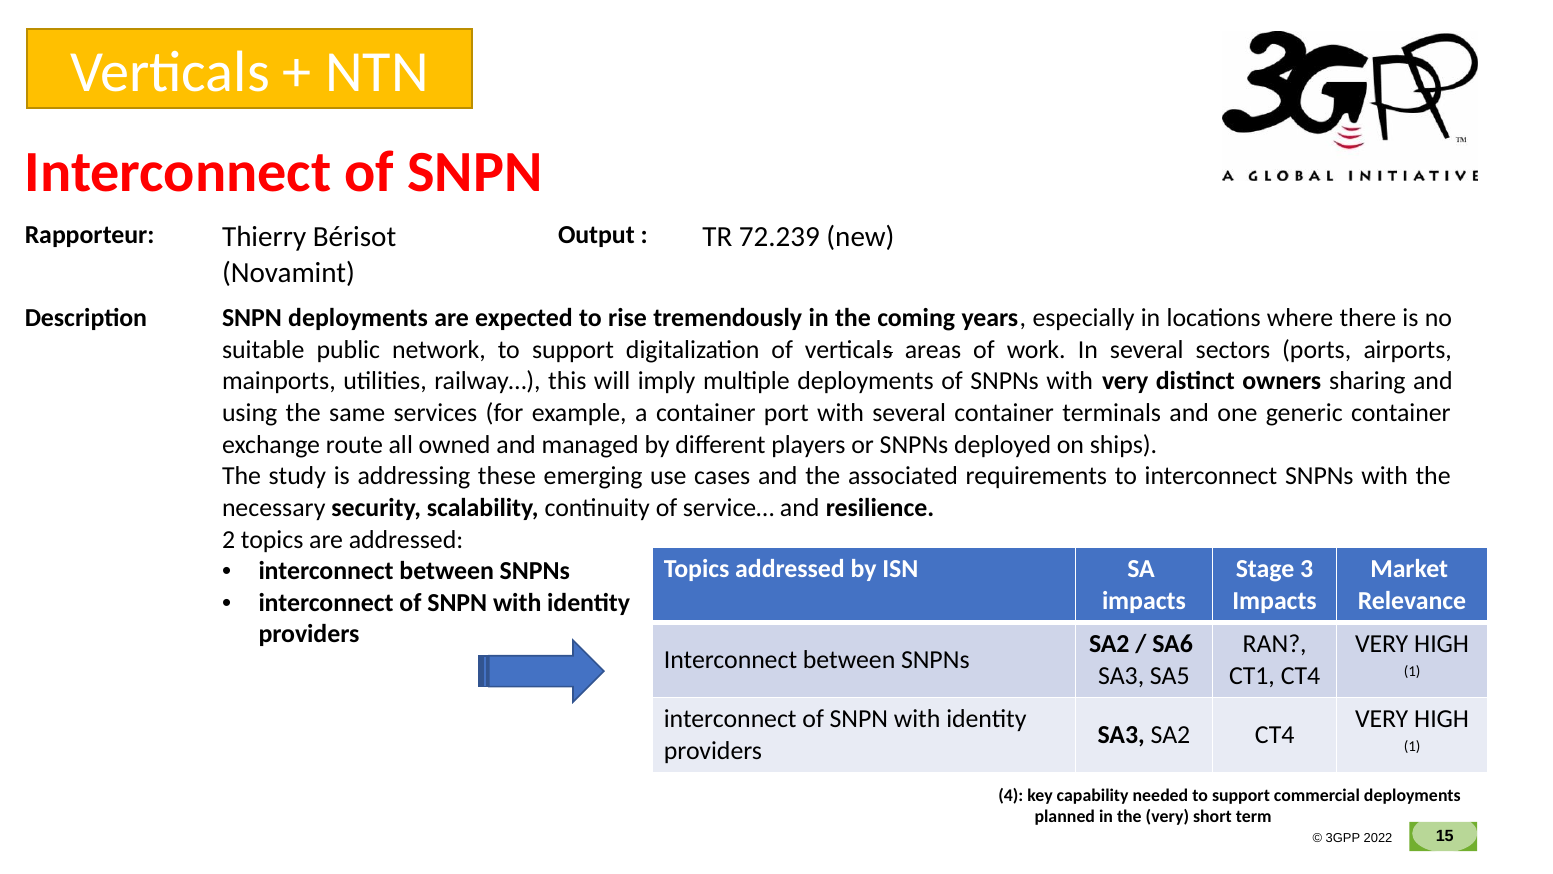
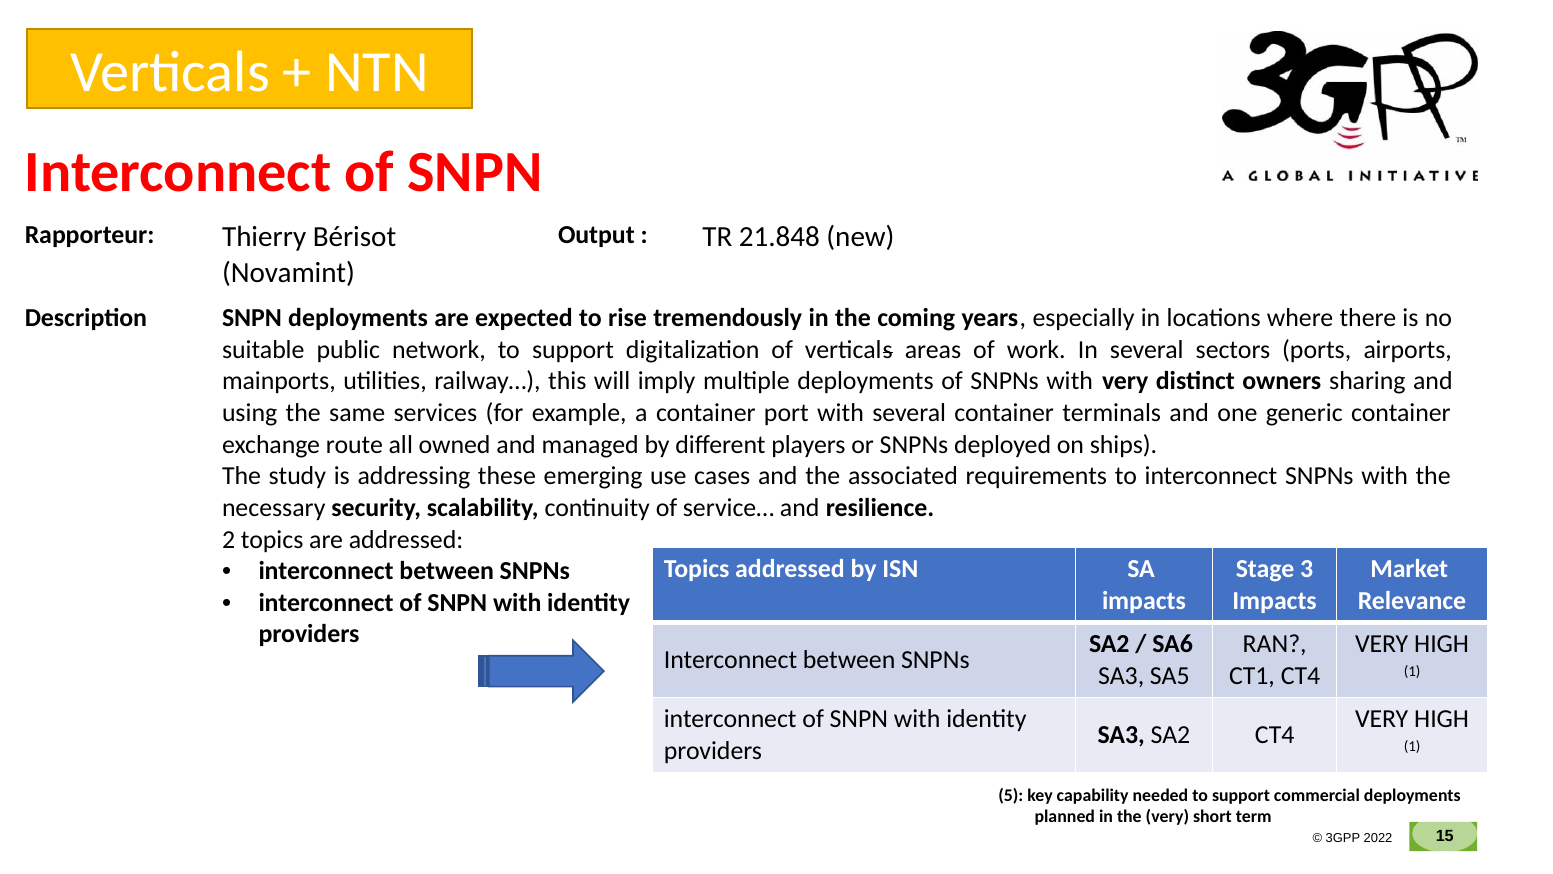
72.239: 72.239 -> 21.848 (779, 237)
4: 4 -> 5 (1011, 795)
